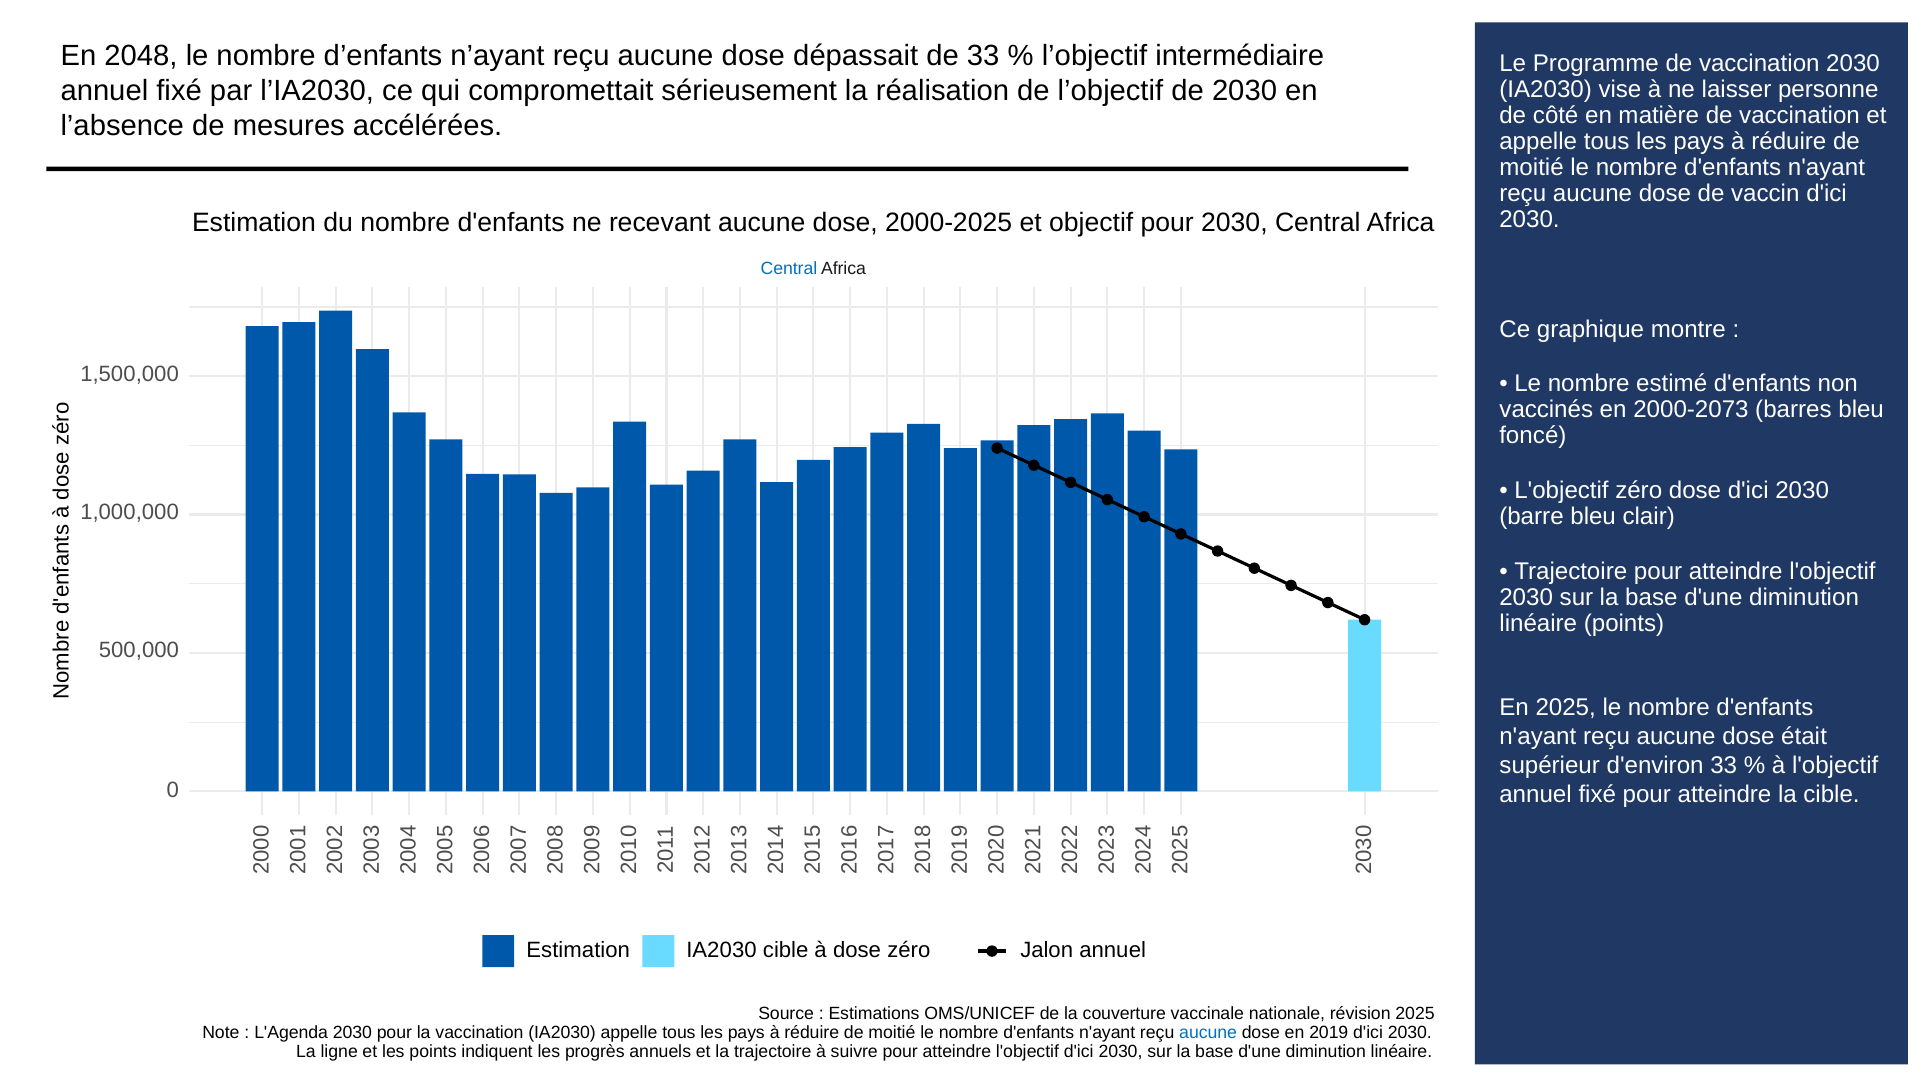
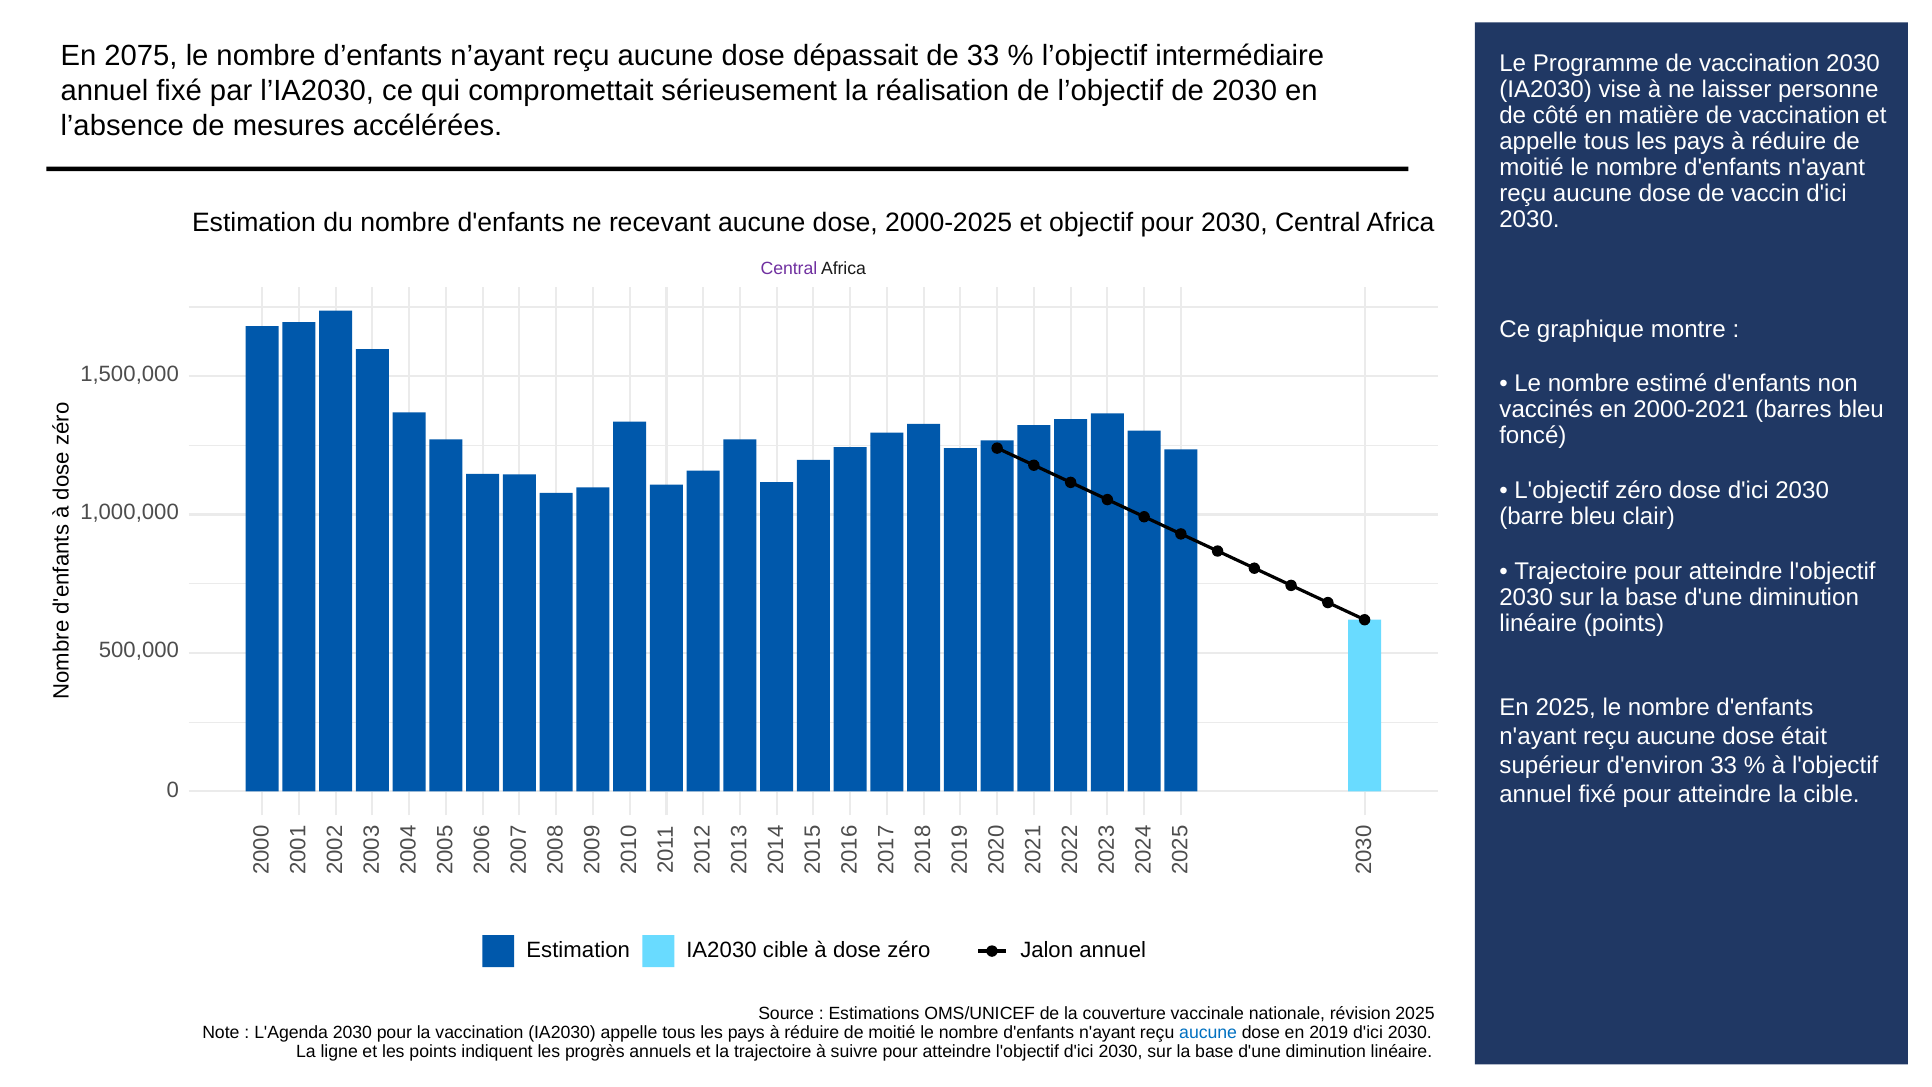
2048: 2048 -> 2075 (141, 56)
Central colour: blue -> purple (789, 269)
2000-2073: 2000-2073 -> 2000-2021 (1691, 410)
